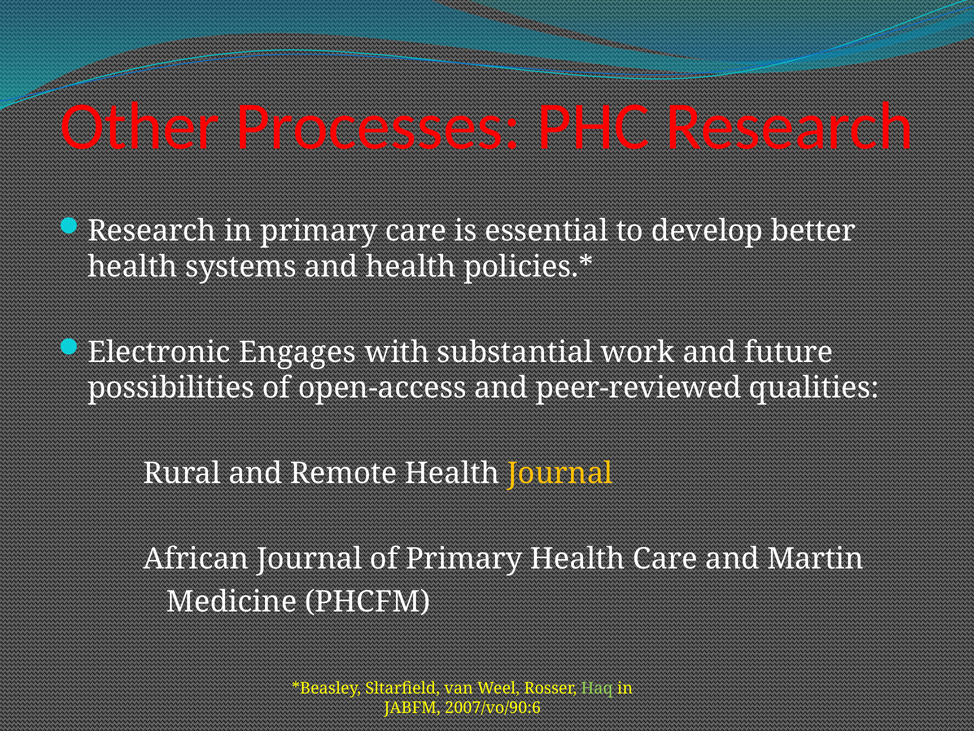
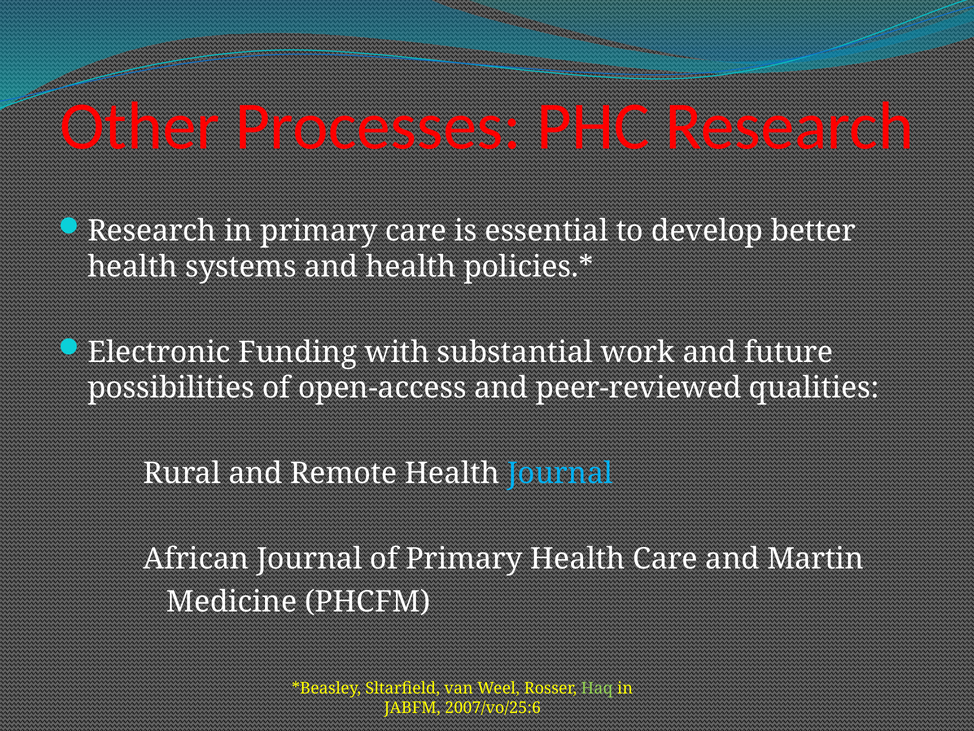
Engages: Engages -> Funding (298, 352)
Journal colour: yellow -> light blue (560, 473)
2007/vo/90:6: 2007/vo/90:6 -> 2007/vo/25:6 (493, 707)
